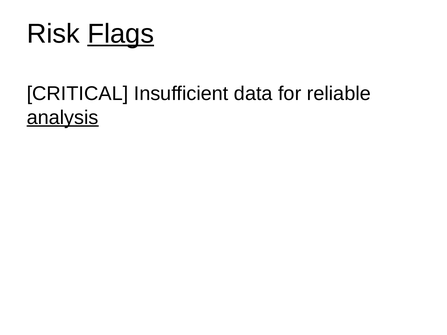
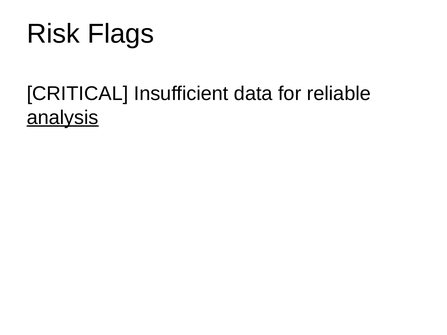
Flags underline: present -> none (121, 34)
